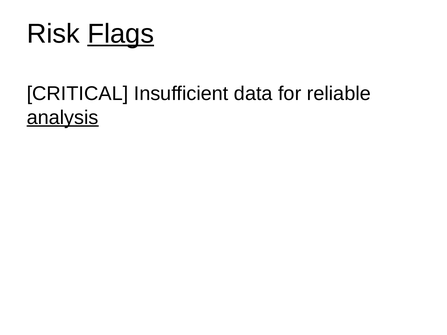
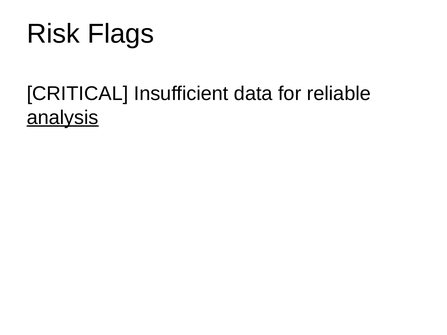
Flags underline: present -> none (121, 34)
